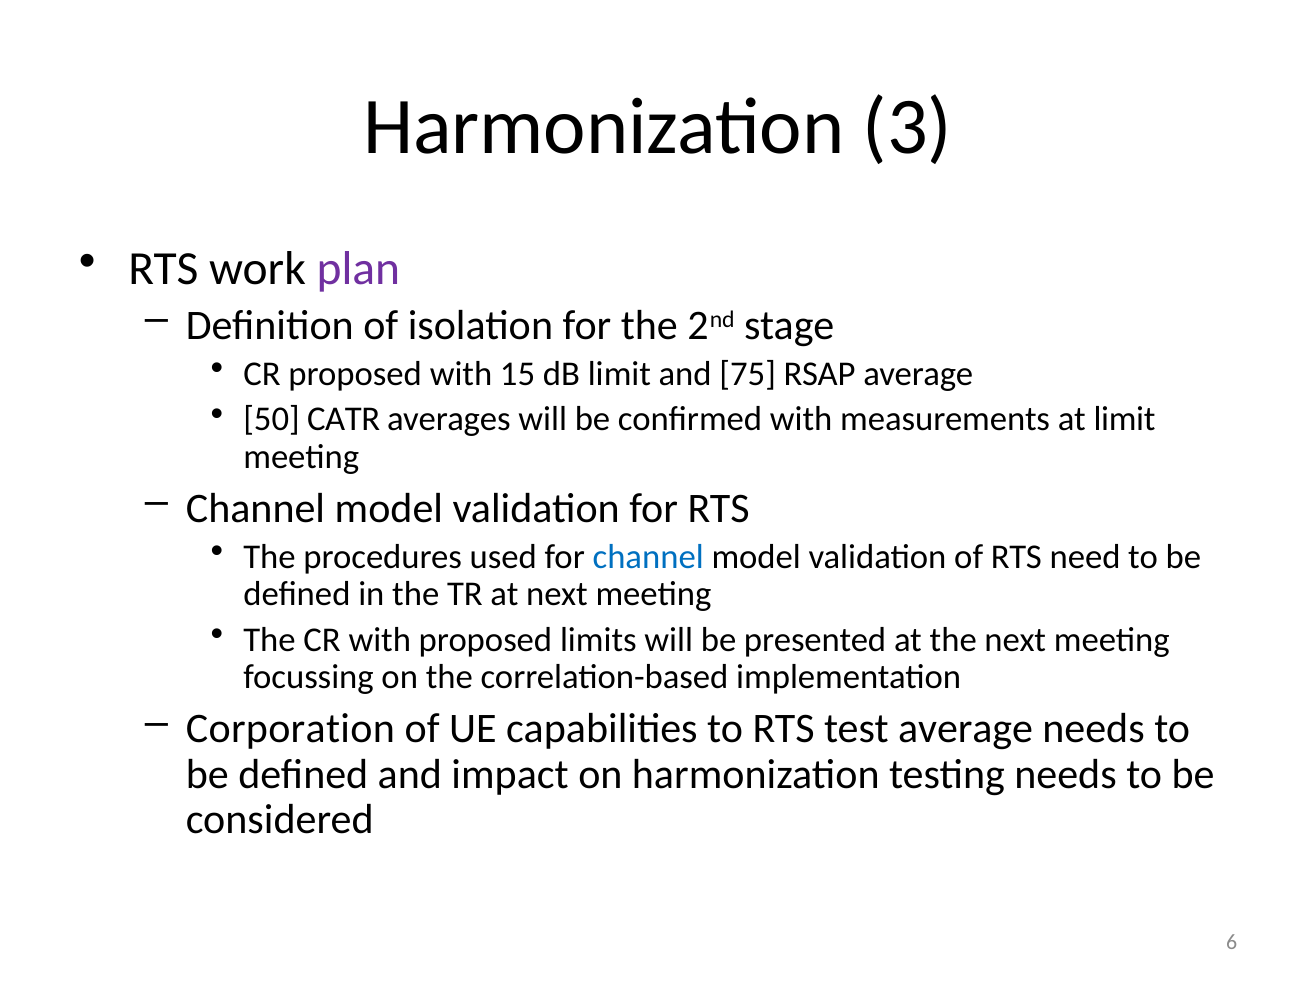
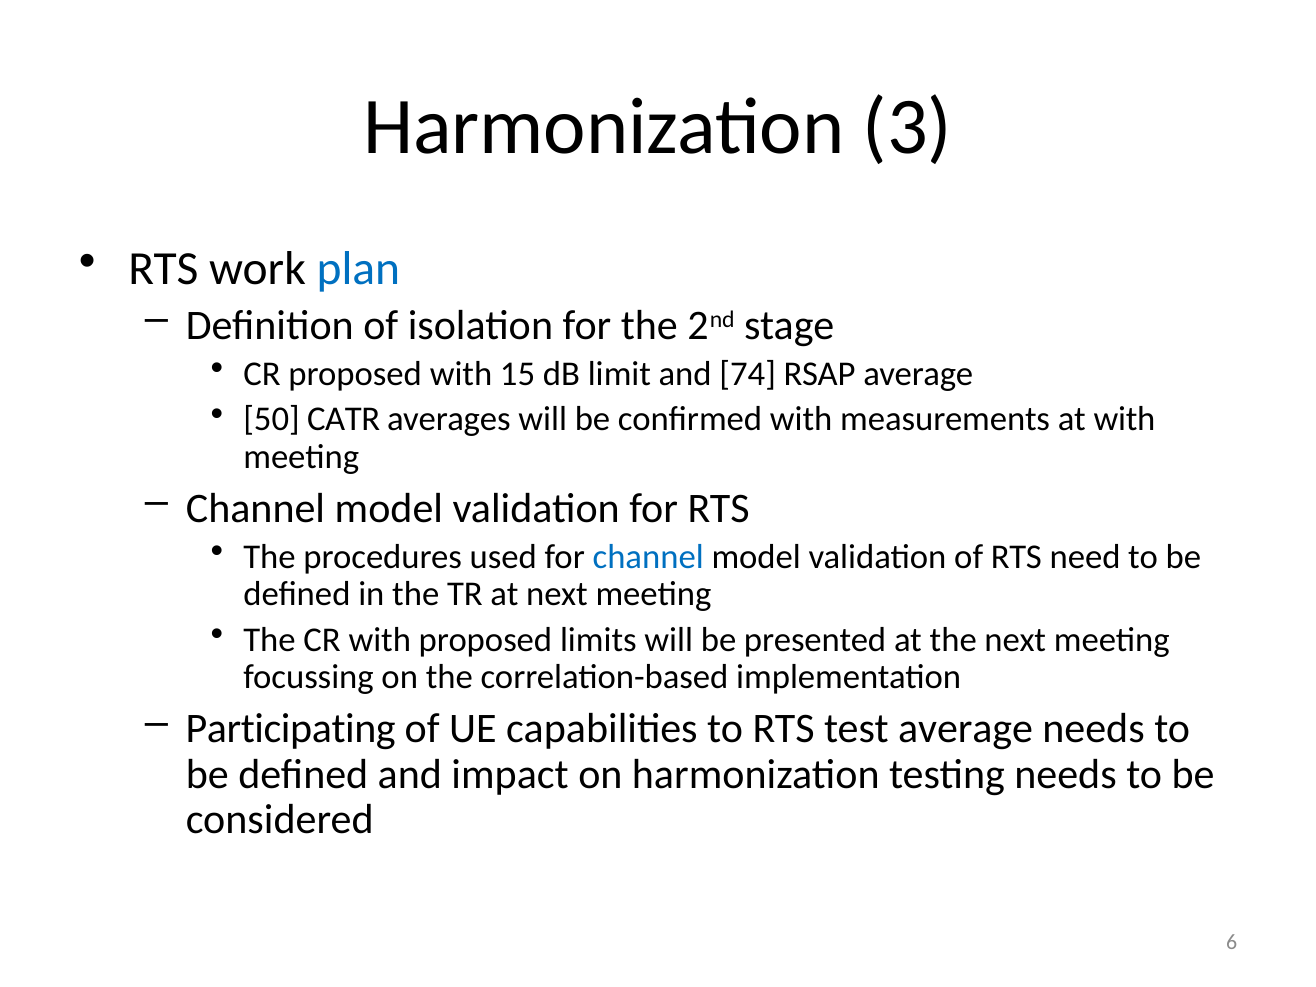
plan colour: purple -> blue (358, 269)
75: 75 -> 74 (748, 374)
at limit: limit -> with (1124, 419)
Corporation: Corporation -> Participating (291, 729)
